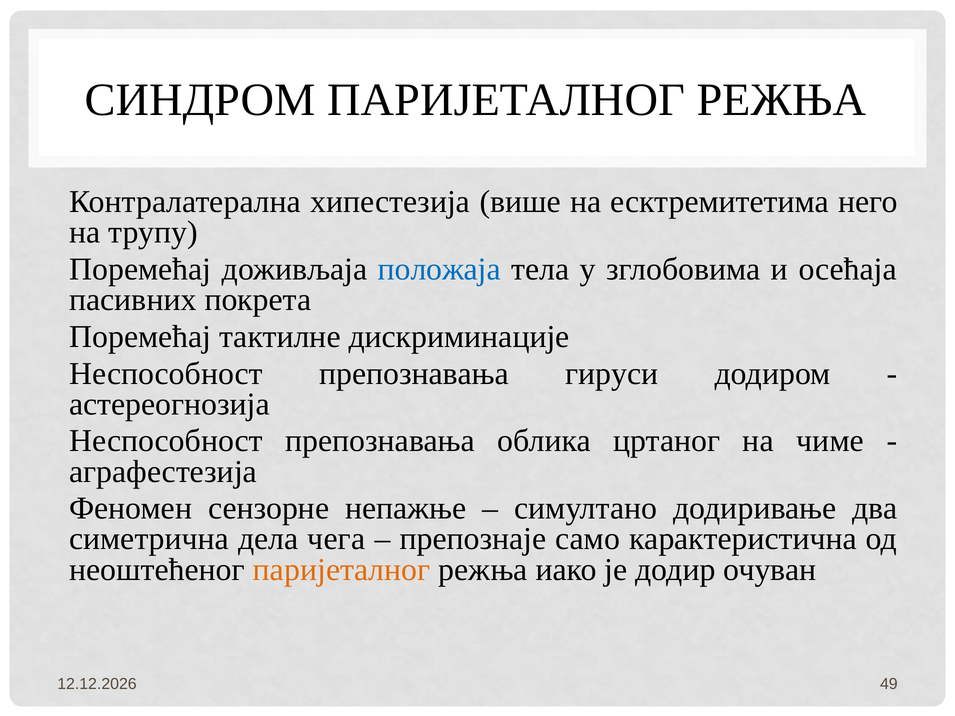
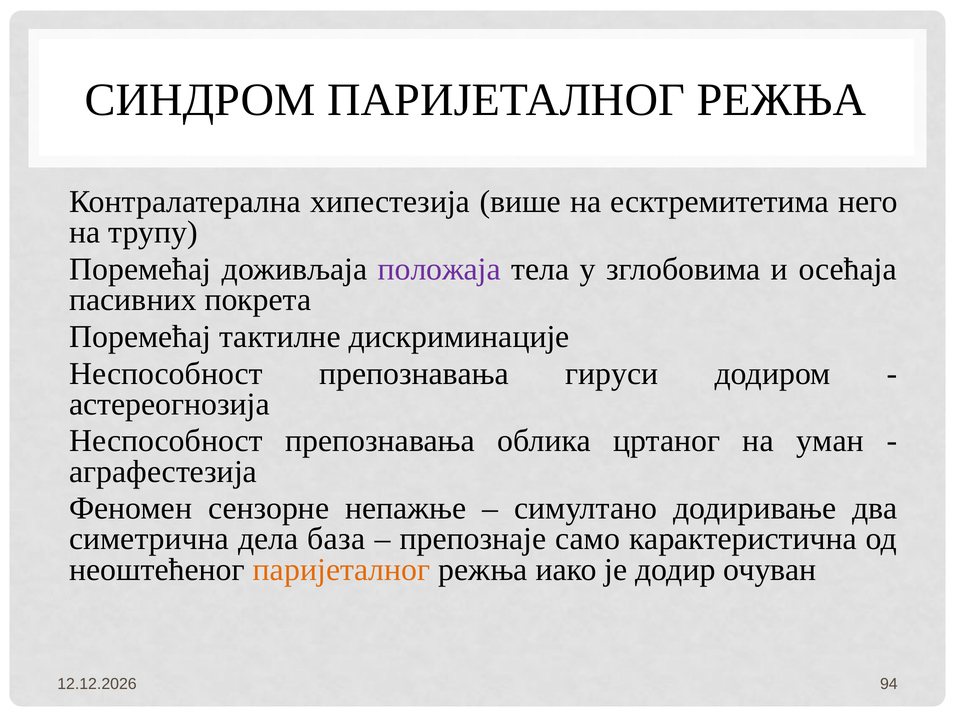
положаја colour: blue -> purple (439, 269)
чиме: чиме -> уман (830, 441)
чега: чега -> база (336, 539)
49: 49 -> 94 (889, 684)
